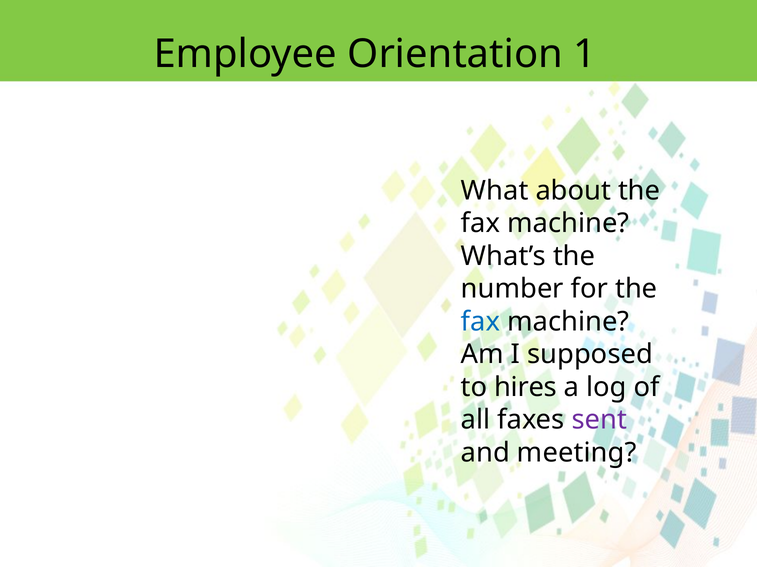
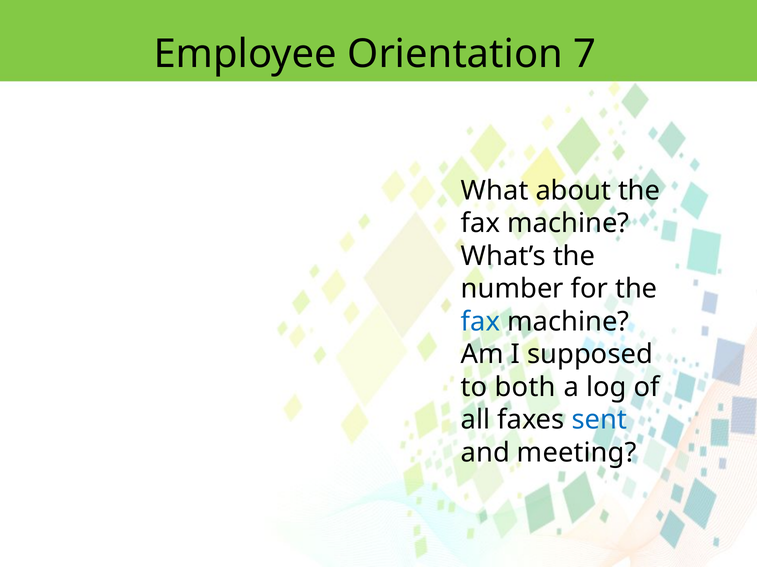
1: 1 -> 7 (585, 54)
hires: hires -> both (525, 388)
sent colour: purple -> blue (599, 420)
